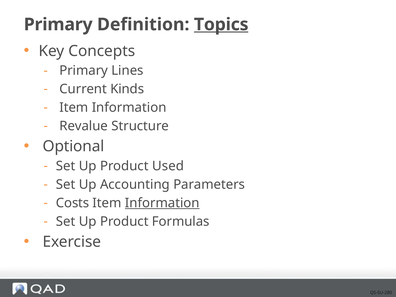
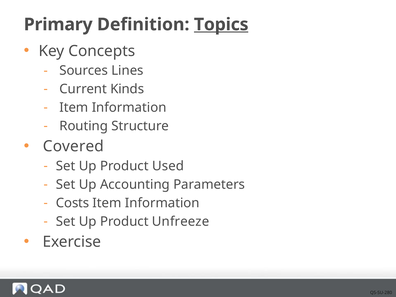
Primary: Primary -> Sources (84, 71)
Revalue: Revalue -> Routing (84, 126)
Optional: Optional -> Covered (73, 146)
Information underline: present -> none (162, 203)
Formulas: Formulas -> Unfreeze (181, 221)
